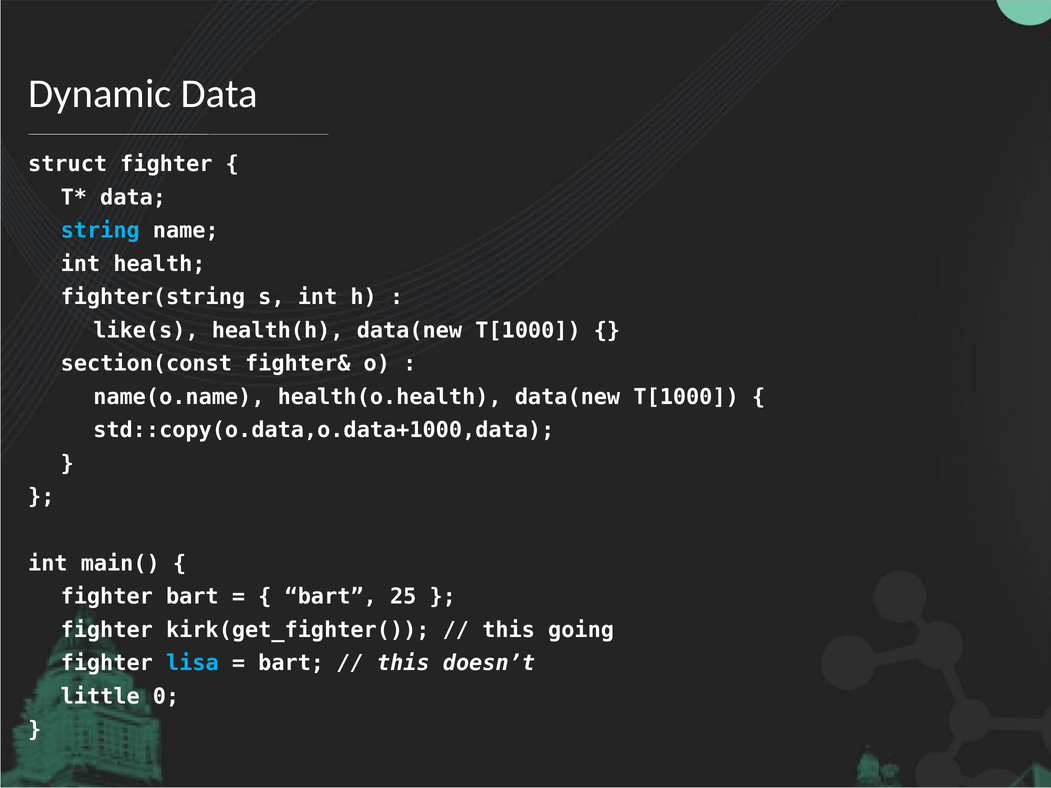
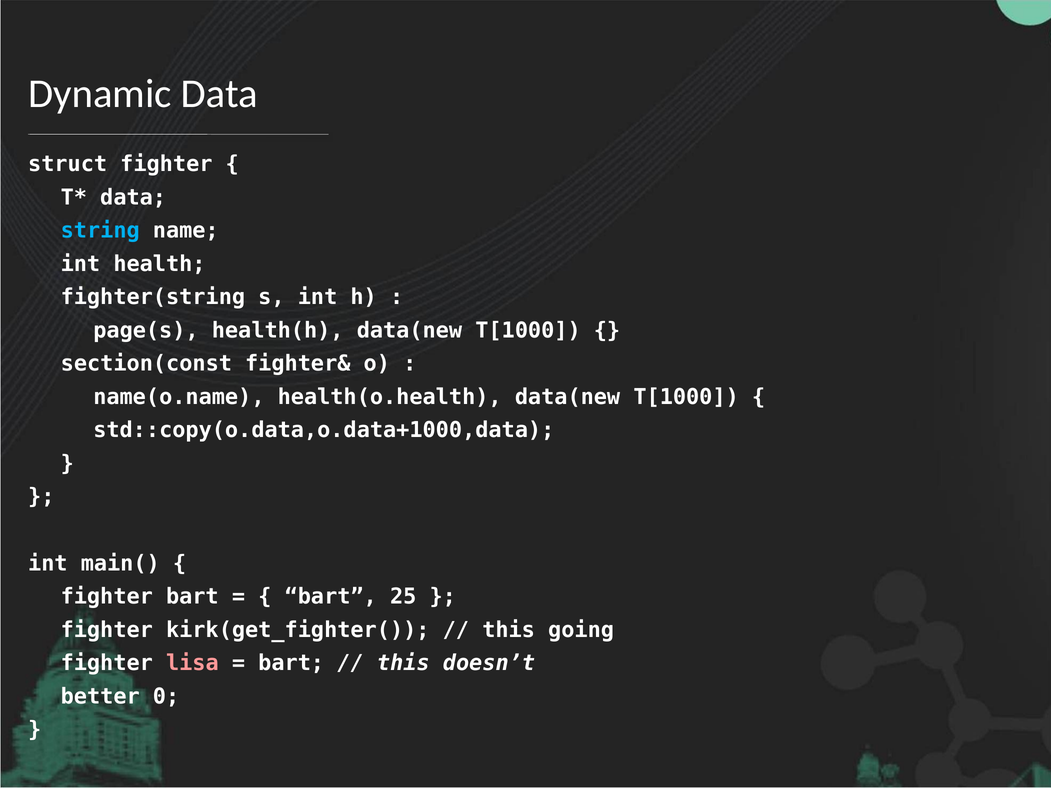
like(s: like(s -> page(s (146, 331)
lisa colour: light blue -> pink (192, 663)
little: little -> better (100, 697)
